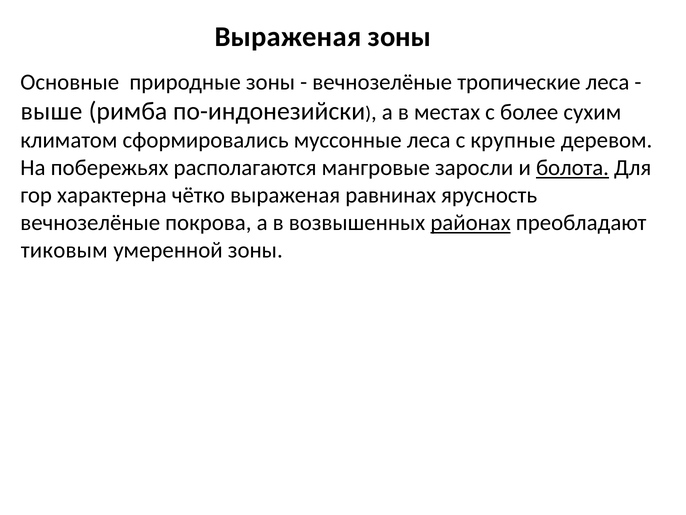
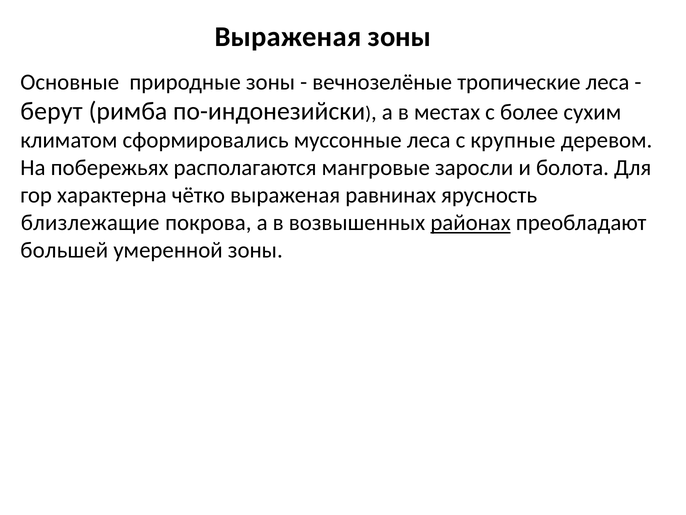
выше: выше -> берут (52, 111)
болота underline: present -> none (572, 168)
вечнозелёные: вечнозелёные -> близлежащие (90, 223)
тиковым: тиковым -> большей (64, 250)
